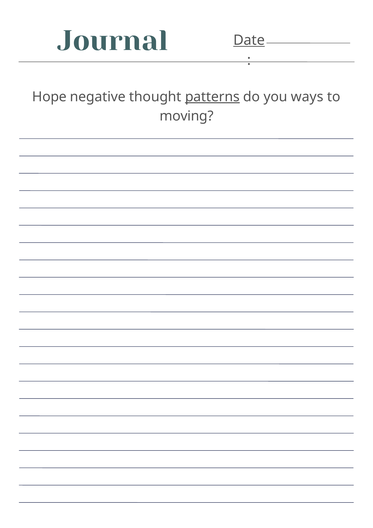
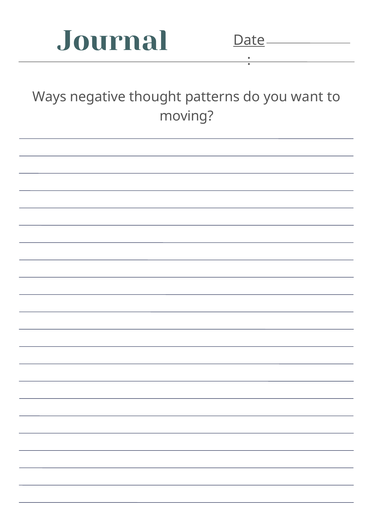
Hope: Hope -> Ways (49, 97)
patterns underline: present -> none (212, 97)
ways: ways -> want (307, 97)
